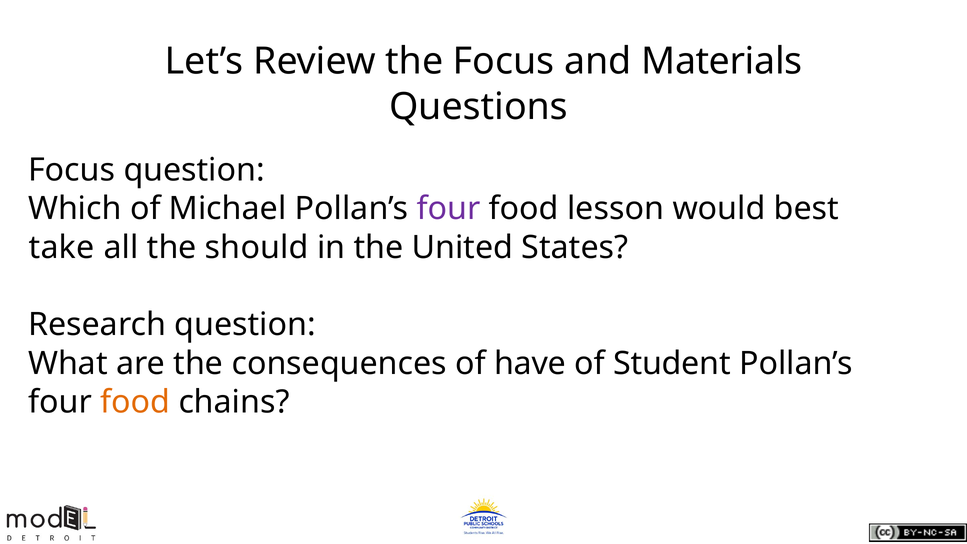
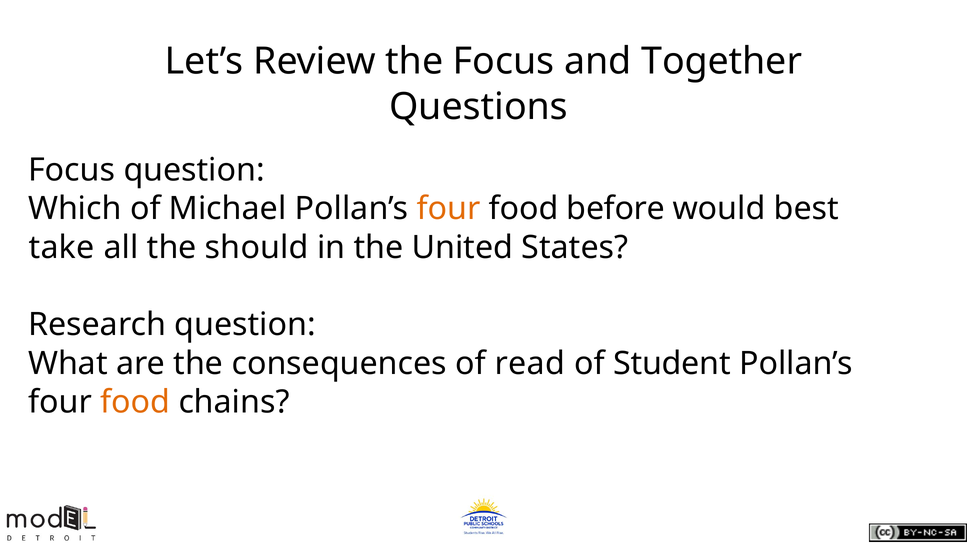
Materials: Materials -> Together (722, 62)
four colour: purple -> orange (448, 209)
lesson: lesson -> before (616, 209)
have: have -> read (530, 363)
